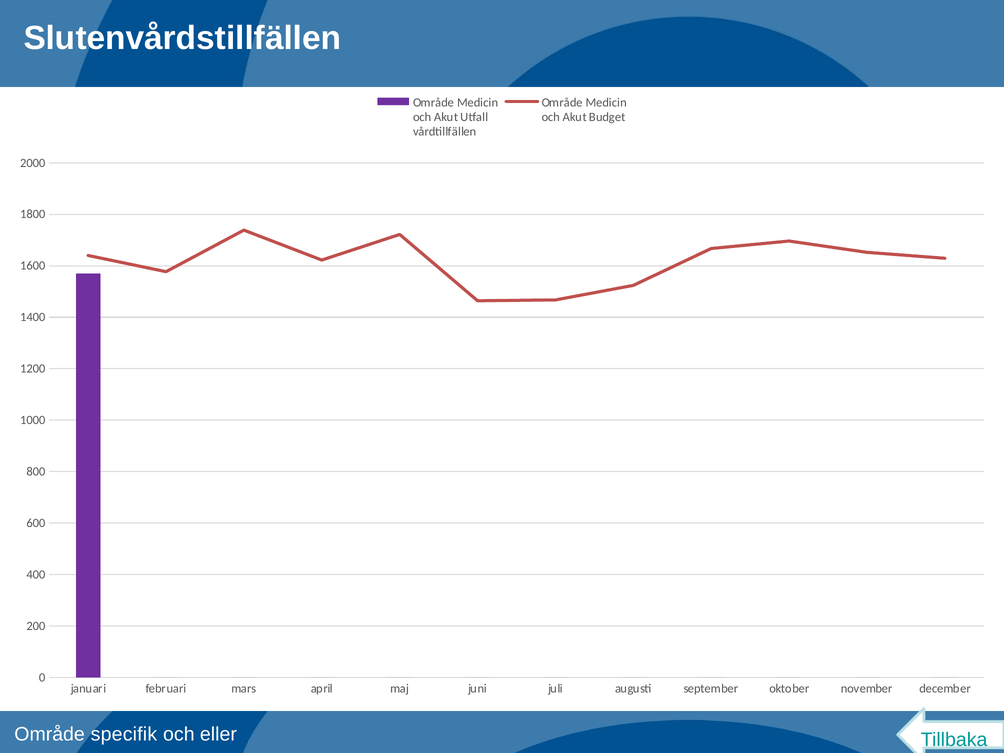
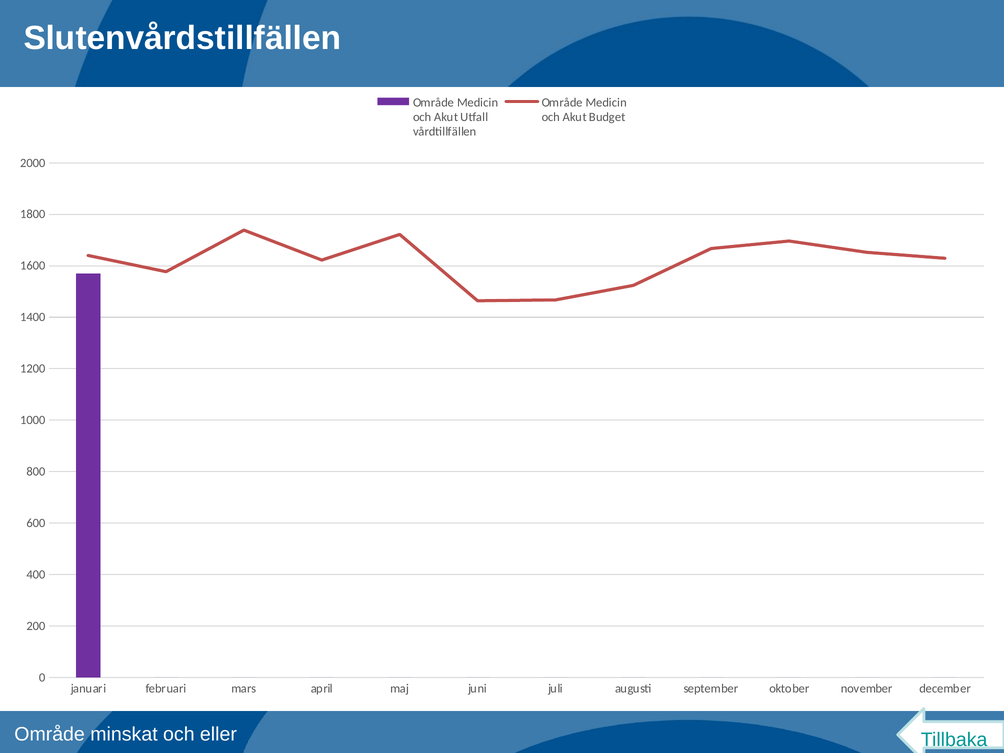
specifik: specifik -> minskat (124, 734)
